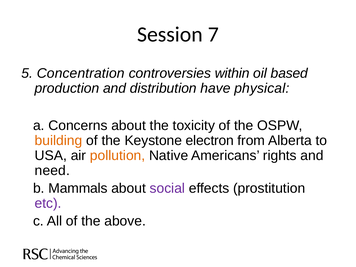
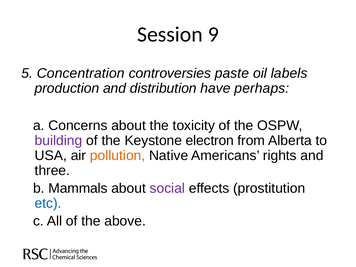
7: 7 -> 9 (213, 34)
within: within -> paste (232, 73)
based: based -> labels (289, 73)
physical: physical -> perhaps (262, 88)
building colour: orange -> purple (59, 141)
need: need -> three (52, 170)
etc colour: purple -> blue (48, 203)
